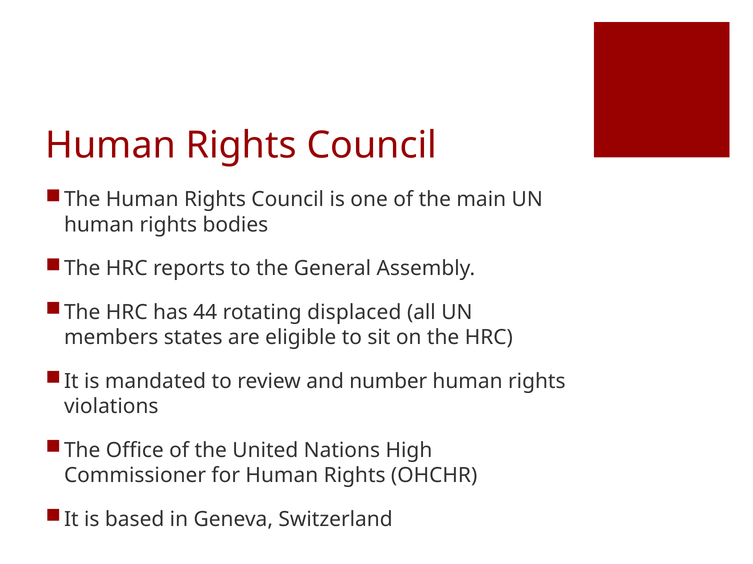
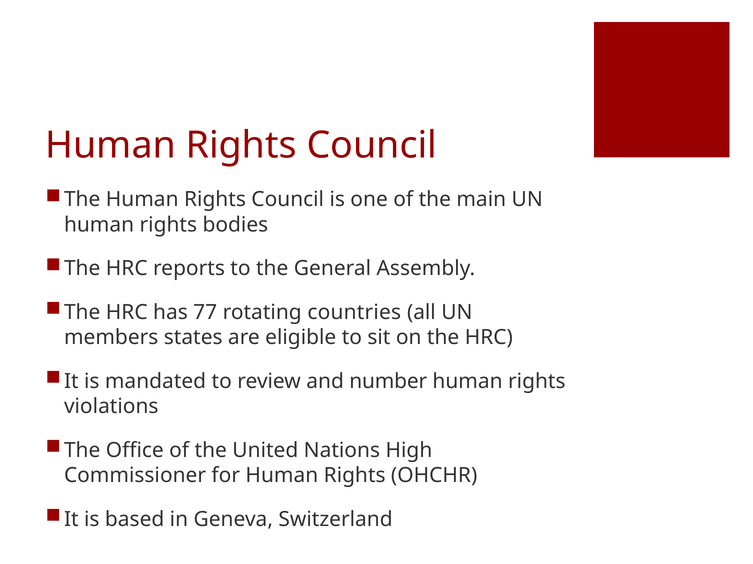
44: 44 -> 77 (205, 313)
displaced: displaced -> countries (354, 313)
